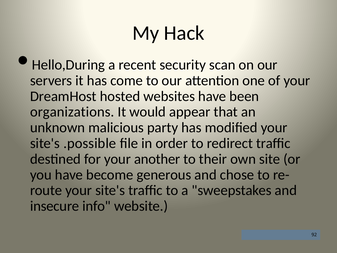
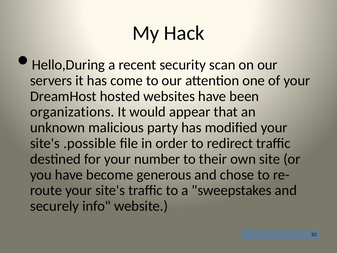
another: another -> number (157, 159)
insecure: insecure -> securely (55, 206)
